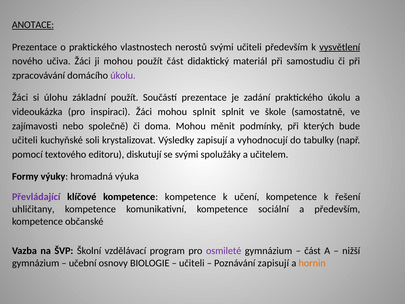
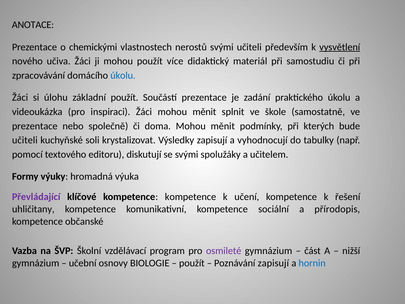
ANOTACE underline: present -> none (33, 25)
o praktického: praktického -> chemickými (93, 47)
použít část: část -> více (175, 61)
úkolu colour: purple -> blue (123, 75)
Žáci mohou splnit: splnit -> měnit (204, 112)
zajímavosti: zajímavosti -> prezentace (35, 126)
a především: především -> přírodopis (337, 209)
učiteli: učiteli -> použít (192, 263)
hornin colour: orange -> blue (312, 263)
